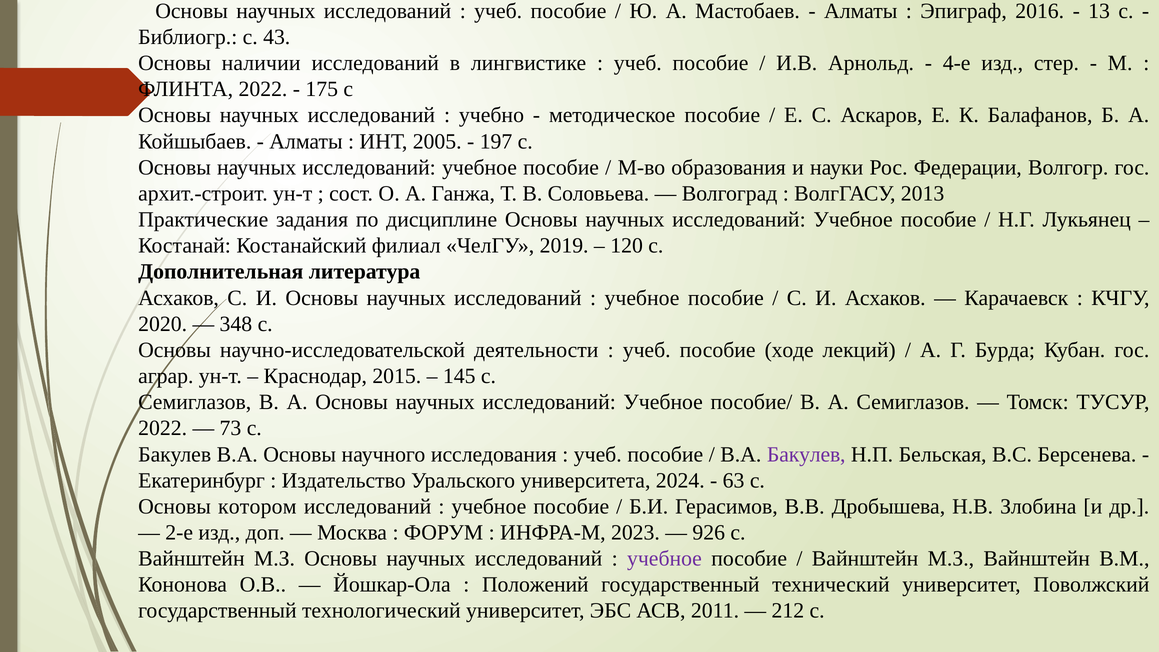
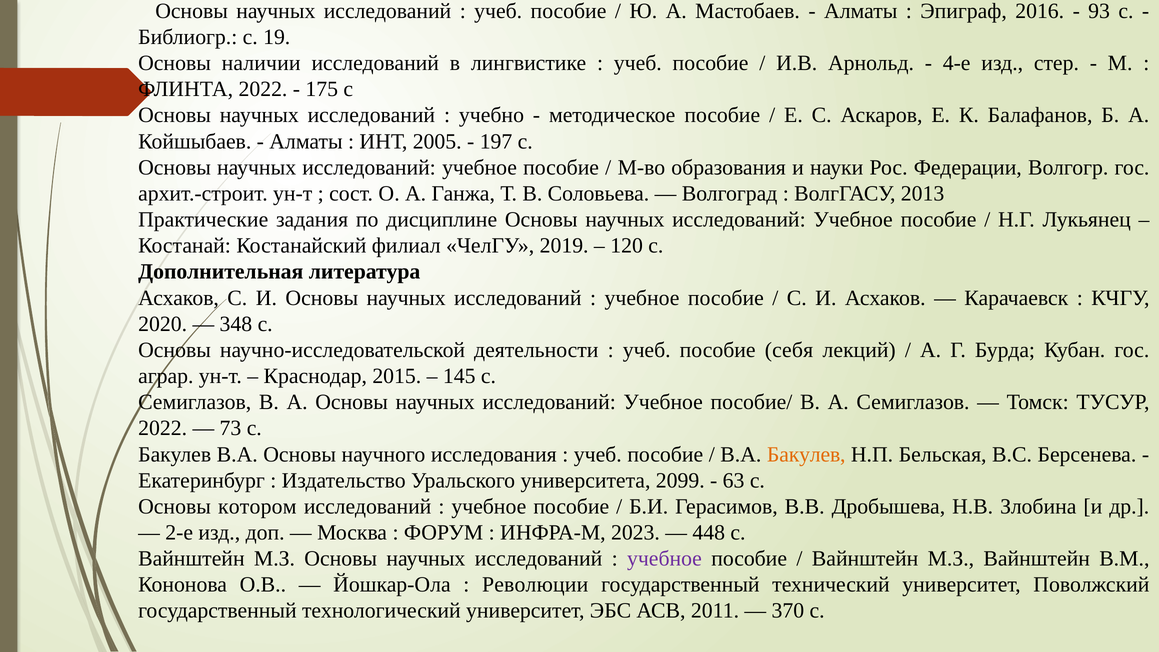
13: 13 -> 93 (1099, 11)
43: 43 -> 19 (277, 37)
ходе: ходе -> себя (789, 350)
Бакулев colour: purple -> orange (806, 454)
2024: 2024 -> 2099 (680, 480)
926: 926 -> 448 (709, 533)
Положений: Положений -> Революции (535, 585)
212: 212 -> 370 (788, 611)
